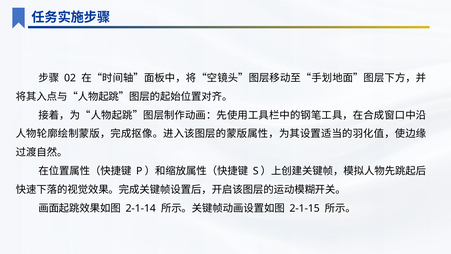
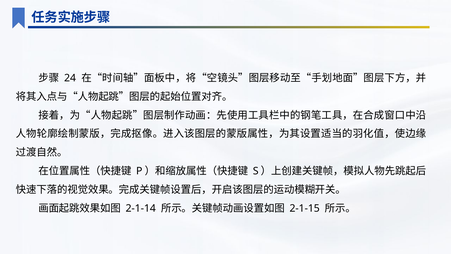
02: 02 -> 24 (70, 78)
